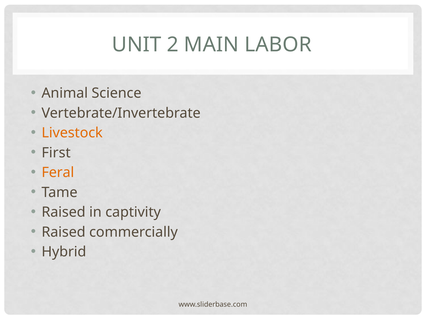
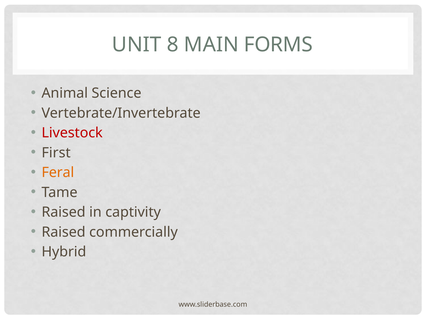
2: 2 -> 8 (173, 45)
LABOR: LABOR -> FORMS (278, 45)
Livestock colour: orange -> red (72, 133)
